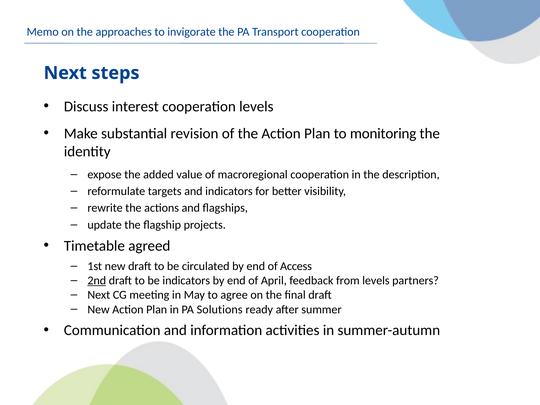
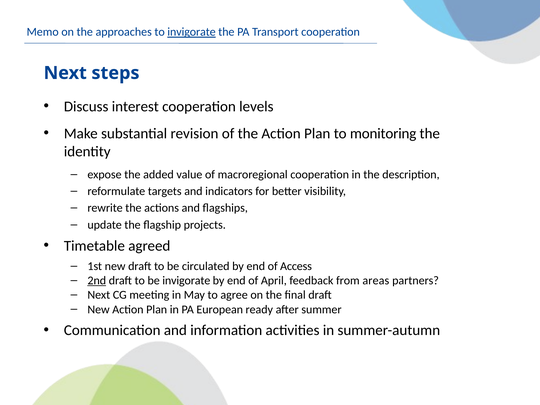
invigorate underline: none -> present (192, 32)
be indicators: indicators -> invigorate (186, 281)
from levels: levels -> areas (376, 281)
Solutions: Solutions -> European (220, 309)
